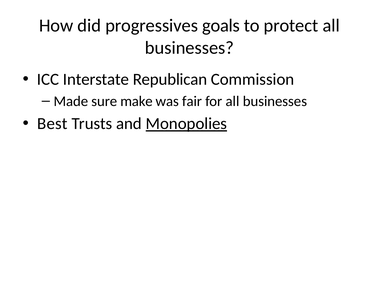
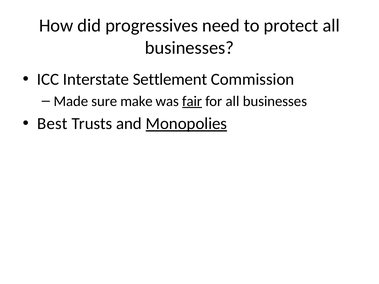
goals: goals -> need (221, 26)
Republican: Republican -> Settlement (170, 80)
fair underline: none -> present (192, 101)
